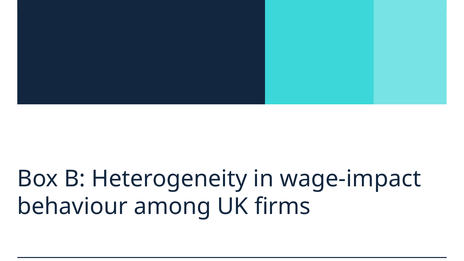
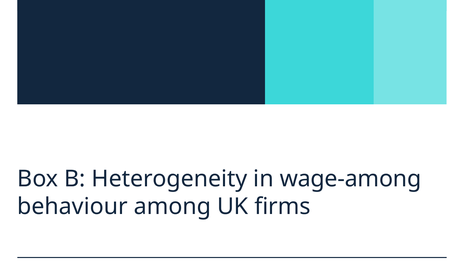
wage-impact: wage-impact -> wage-among (351, 179)
